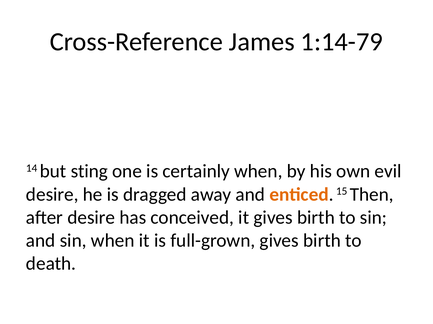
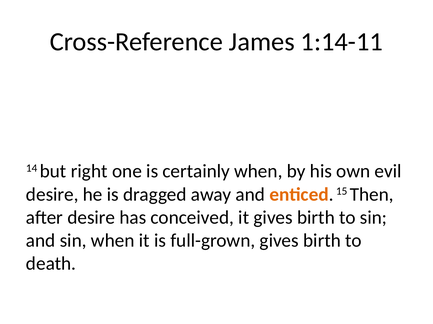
1:14-79: 1:14-79 -> 1:14-11 (342, 42)
sting: sting -> right (89, 172)
